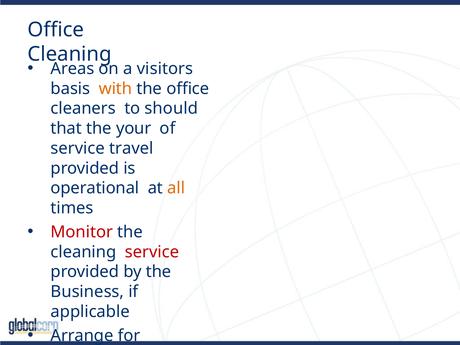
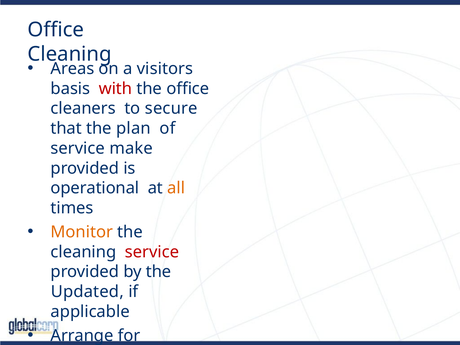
with colour: orange -> red (115, 89)
should: should -> secure (171, 108)
your: your -> plan (133, 128)
travel: travel -> make (131, 148)
Monitor colour: red -> orange (82, 232)
Business: Business -> Updated (87, 292)
